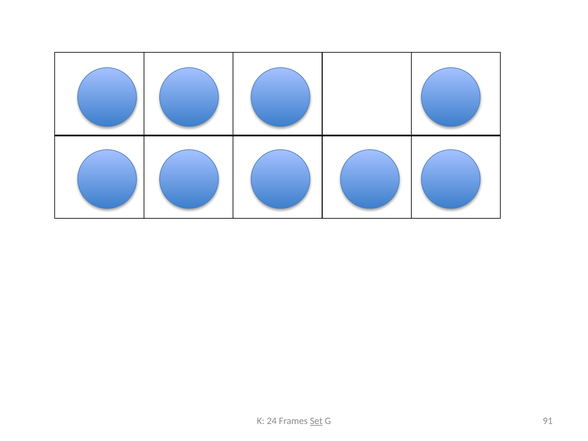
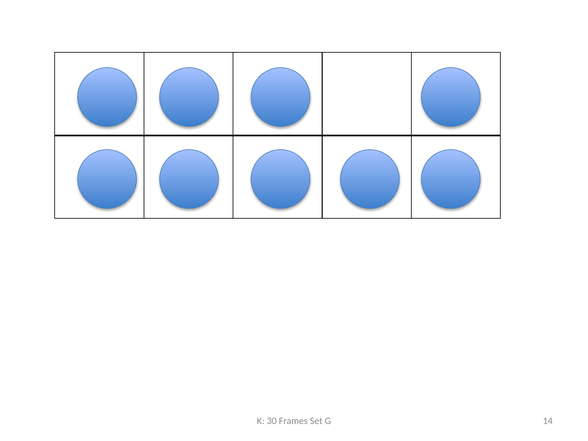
24: 24 -> 30 (272, 421)
Set underline: present -> none (316, 421)
91: 91 -> 14 (548, 421)
